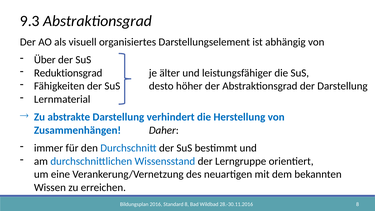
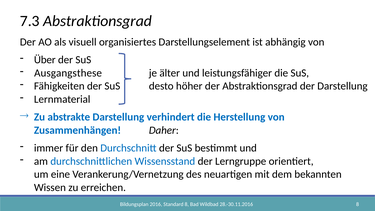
9.3: 9.3 -> 7.3 (30, 21)
Reduktionsgrad: Reduktionsgrad -> Ausgangsthese (68, 73)
